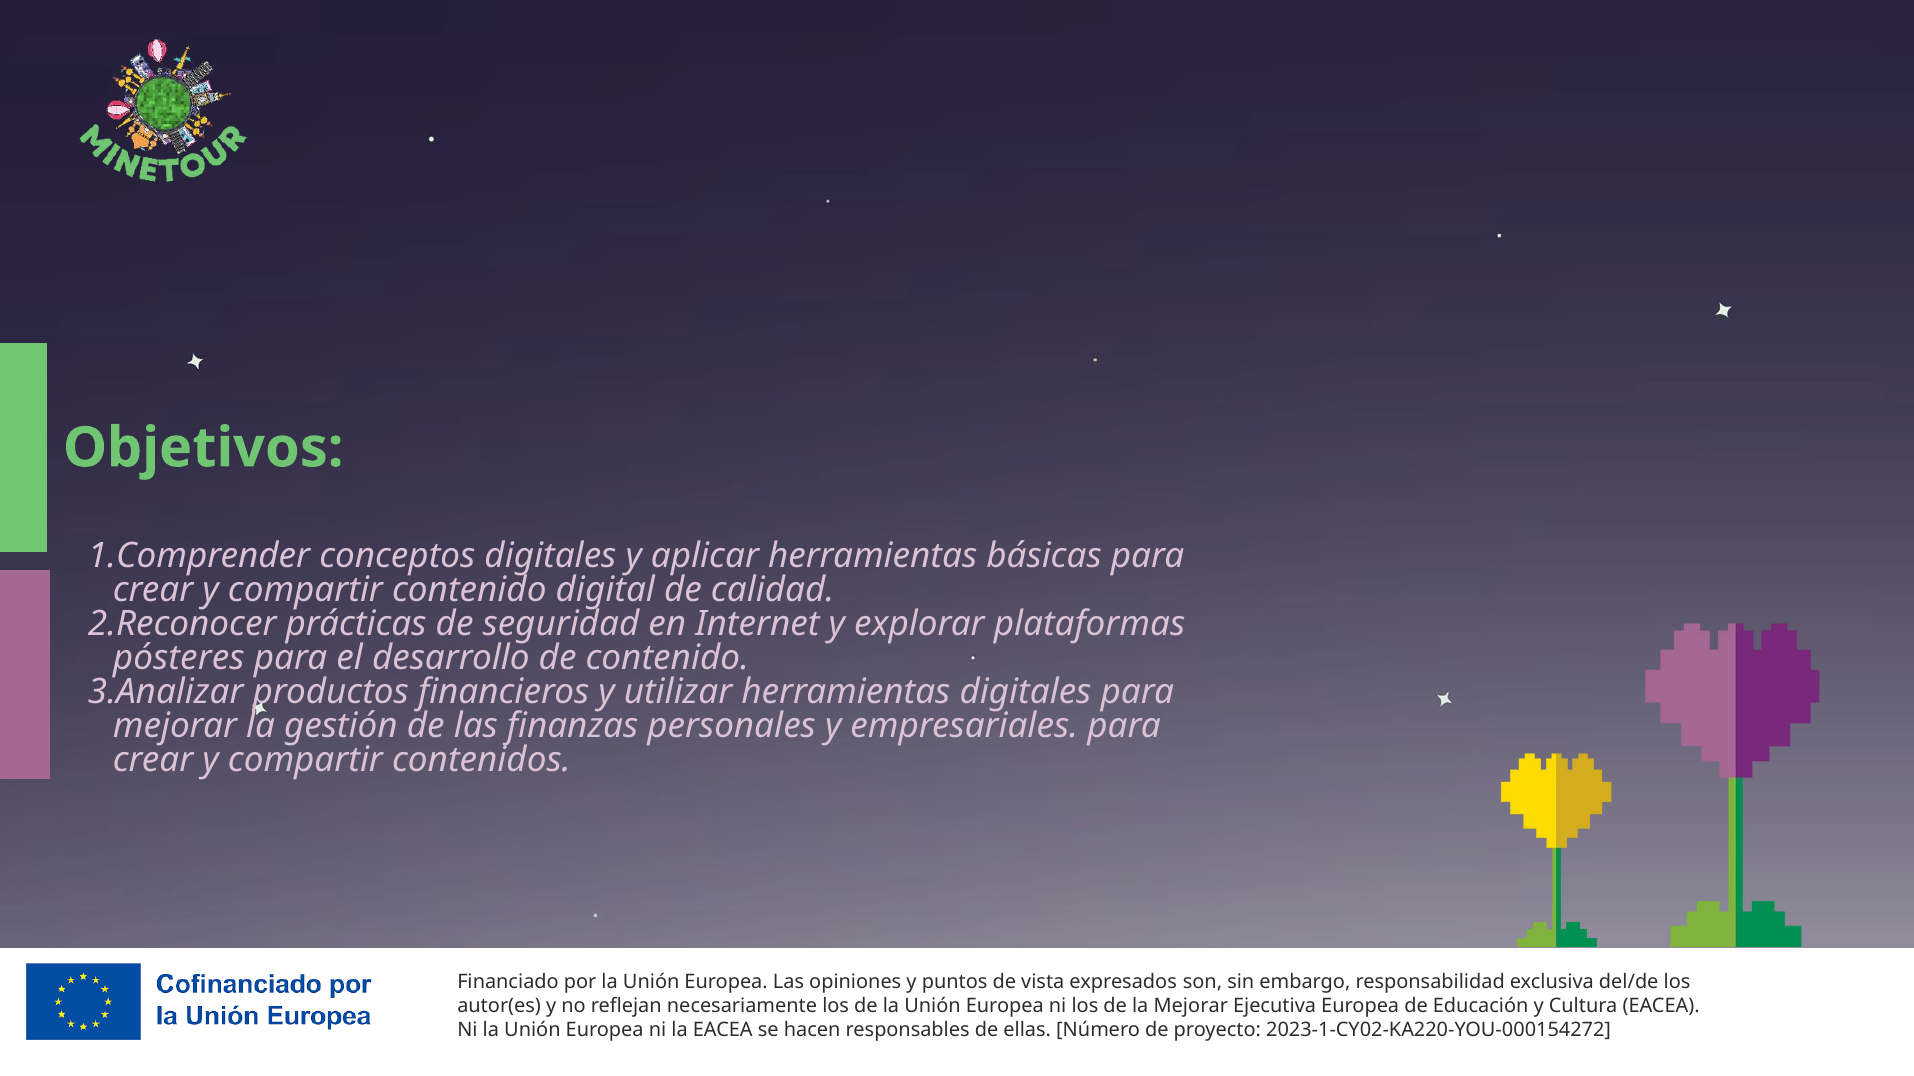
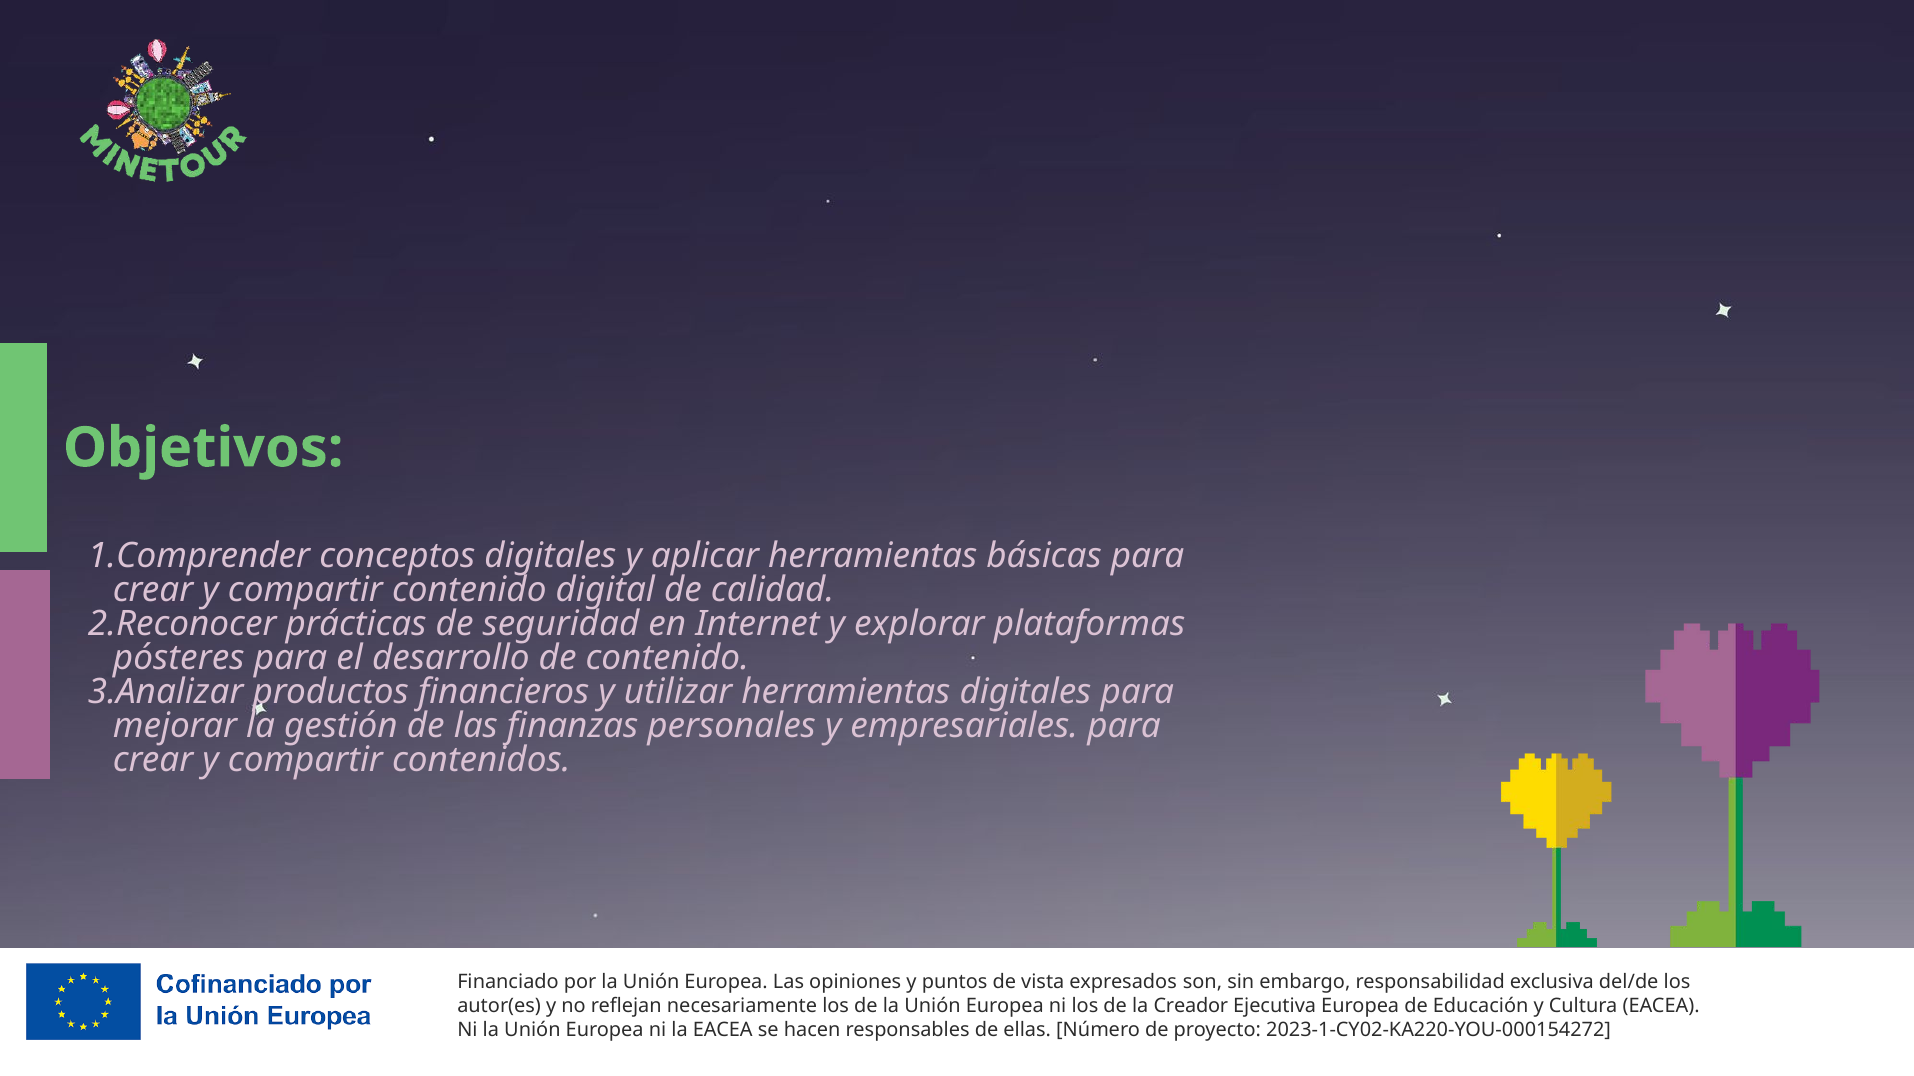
la Mejorar: Mejorar -> Creador (1191, 1007)
